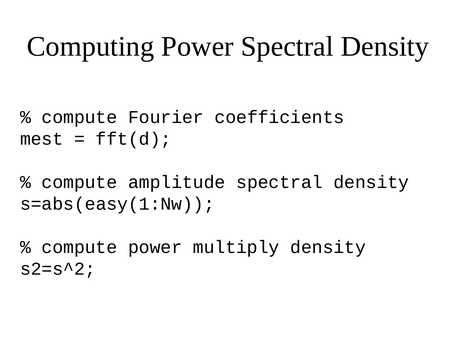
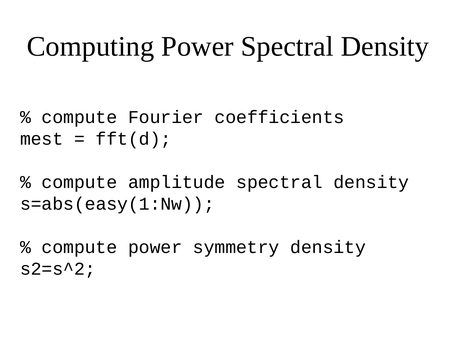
multiply: multiply -> symmetry (236, 247)
